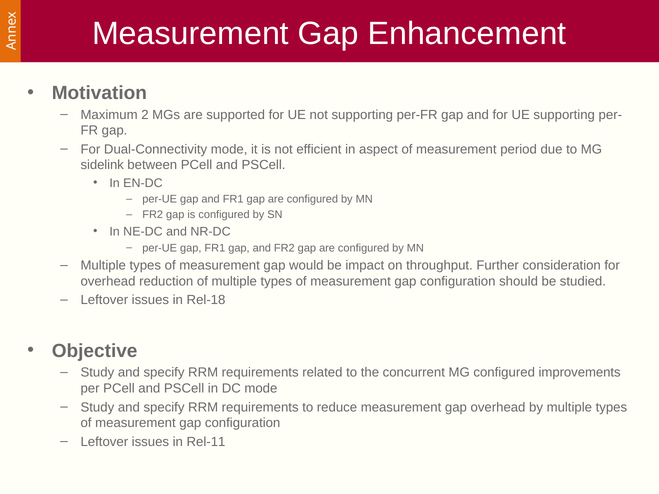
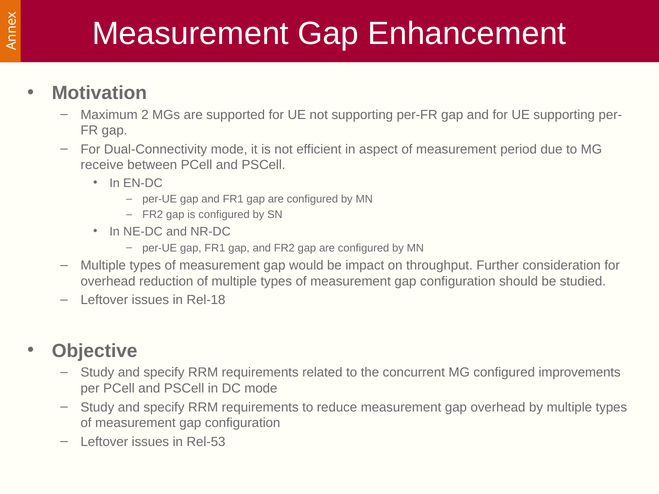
sidelink: sidelink -> receive (102, 165)
Rel-11: Rel-11 -> Rel-53 (206, 442)
